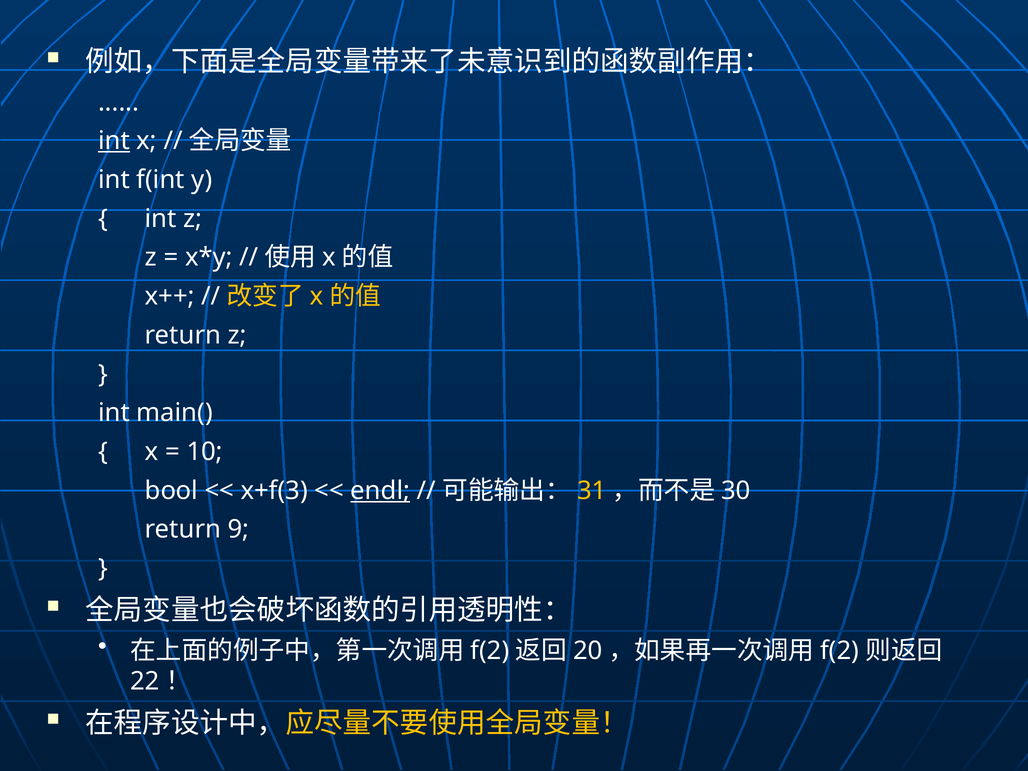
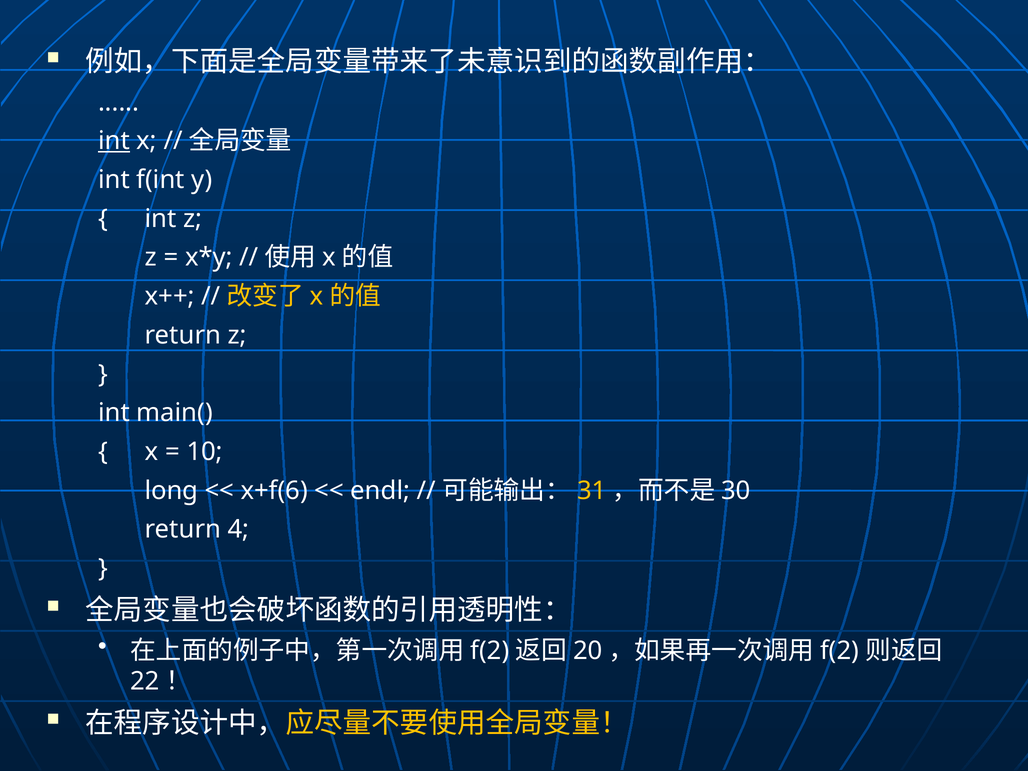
bool: bool -> long (172, 491)
x+f(3: x+f(3 -> x+f(6 (274, 491)
endl underline: present -> none (380, 491)
9: 9 -> 4 (239, 529)
